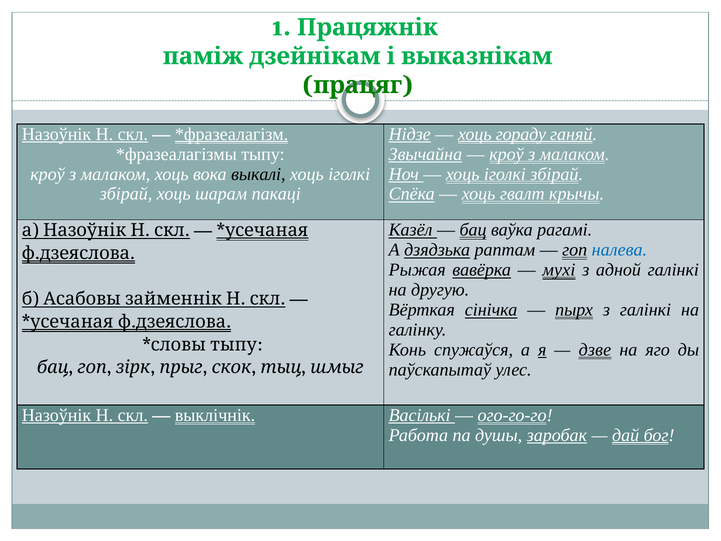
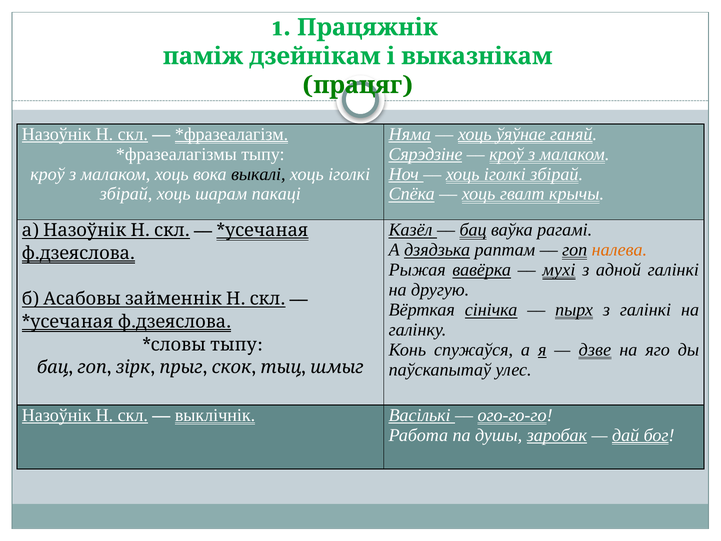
Нідзе: Нідзе -> Няма (410, 134)
гораду: гораду -> ўяўнае (521, 134)
Звычайна: Звычайна -> Сярэдзіне (426, 154)
налева colour: blue -> orange (619, 250)
